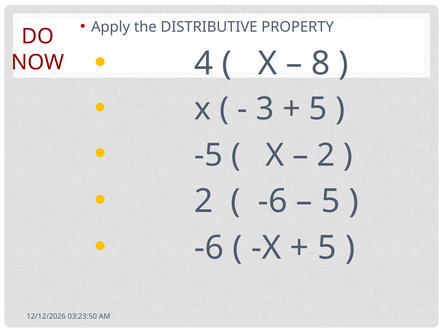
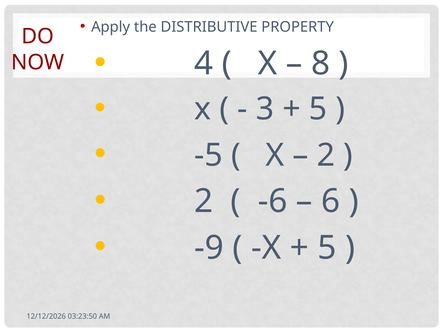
5: 5 -> 6 (331, 201)
-6: -6 -> -9 (209, 248)
